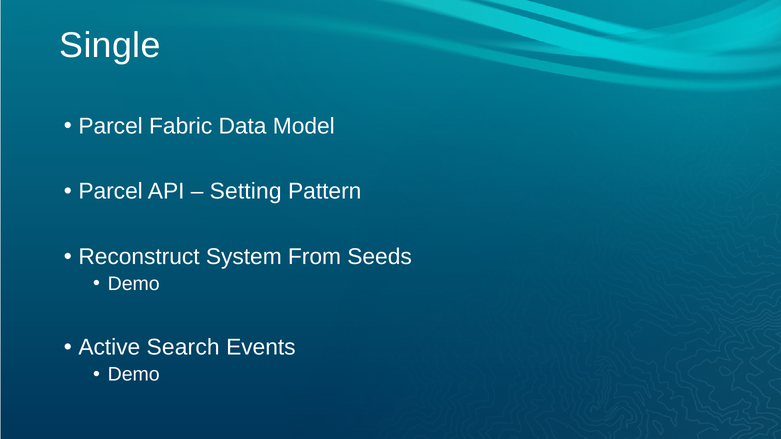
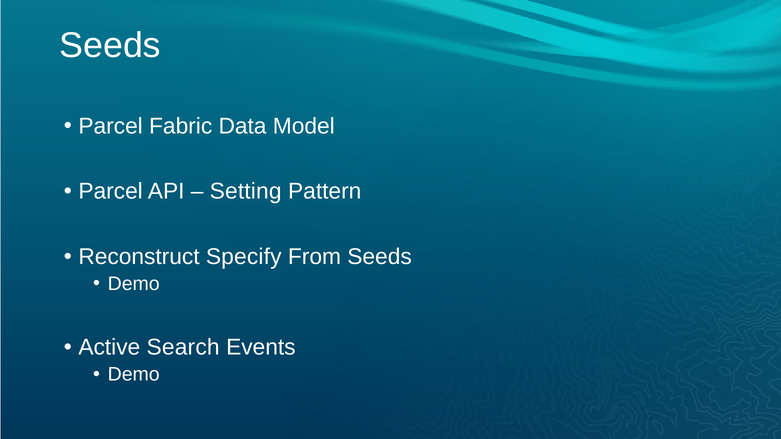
Single: Single -> Seeds (110, 45)
System: System -> Specify (244, 257)
